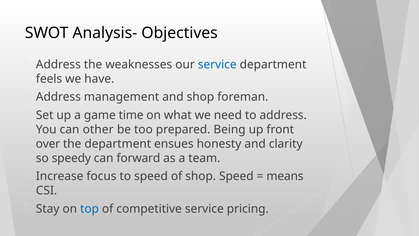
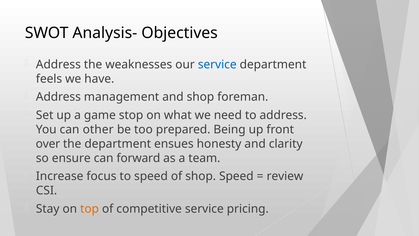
time: time -> stop (131, 115)
speedy: speedy -> ensure (71, 158)
means: means -> review (285, 176)
top colour: blue -> orange (90, 209)
